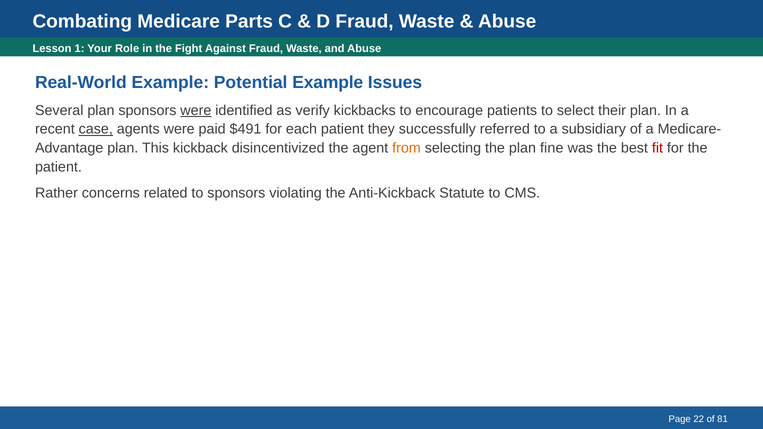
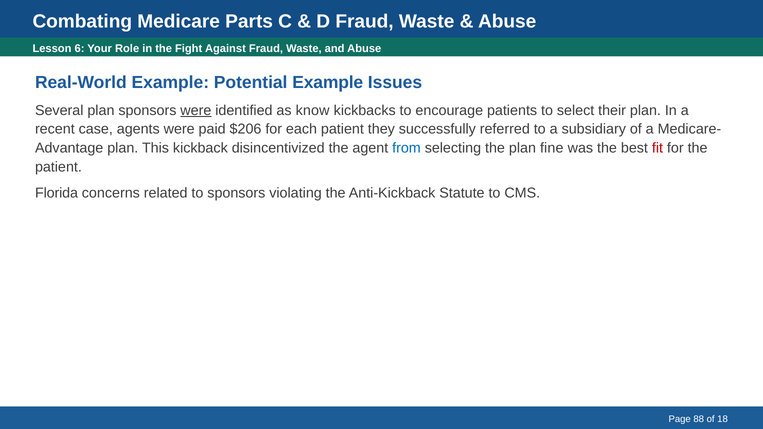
1: 1 -> 6 (80, 48)
verify: verify -> know (313, 110)
case underline: present -> none (96, 129)
$491: $491 -> $206 (246, 129)
from colour: orange -> blue (406, 148)
Rather: Rather -> Florida (57, 193)
22: 22 -> 88 (699, 419)
81: 81 -> 18 (723, 419)
